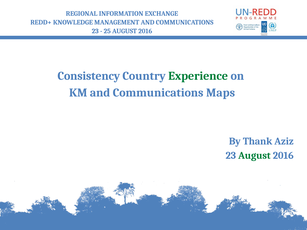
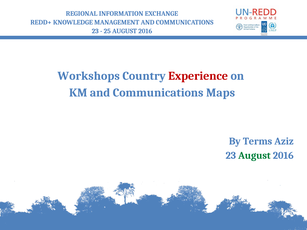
Consistency: Consistency -> Workshops (89, 76)
Experience colour: green -> red (198, 76)
Thank: Thank -> Terms (258, 141)
